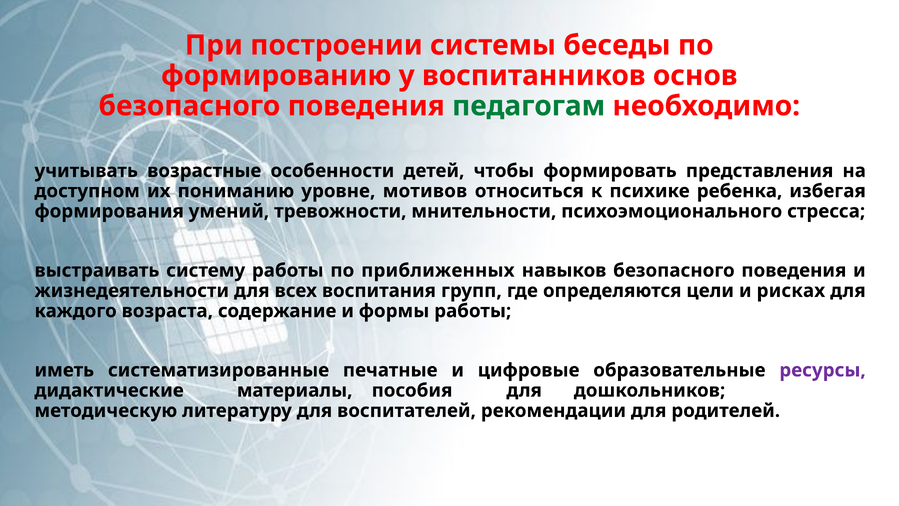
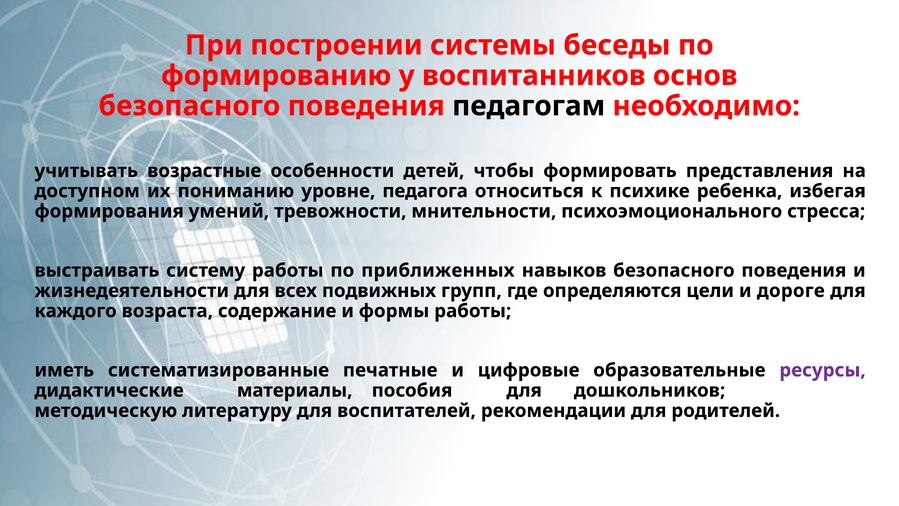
педагогам colour: green -> black (529, 106)
мотивов: мотивов -> педагога (425, 191)
воспитания: воспитания -> подвижных (379, 291)
рисках: рисках -> дороге (791, 291)
